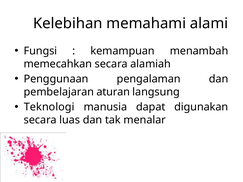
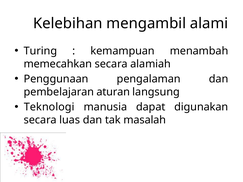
memahami: memahami -> mengambil (146, 24)
Fungsi: Fungsi -> Turing (40, 51)
menalar: menalar -> masalah (145, 120)
